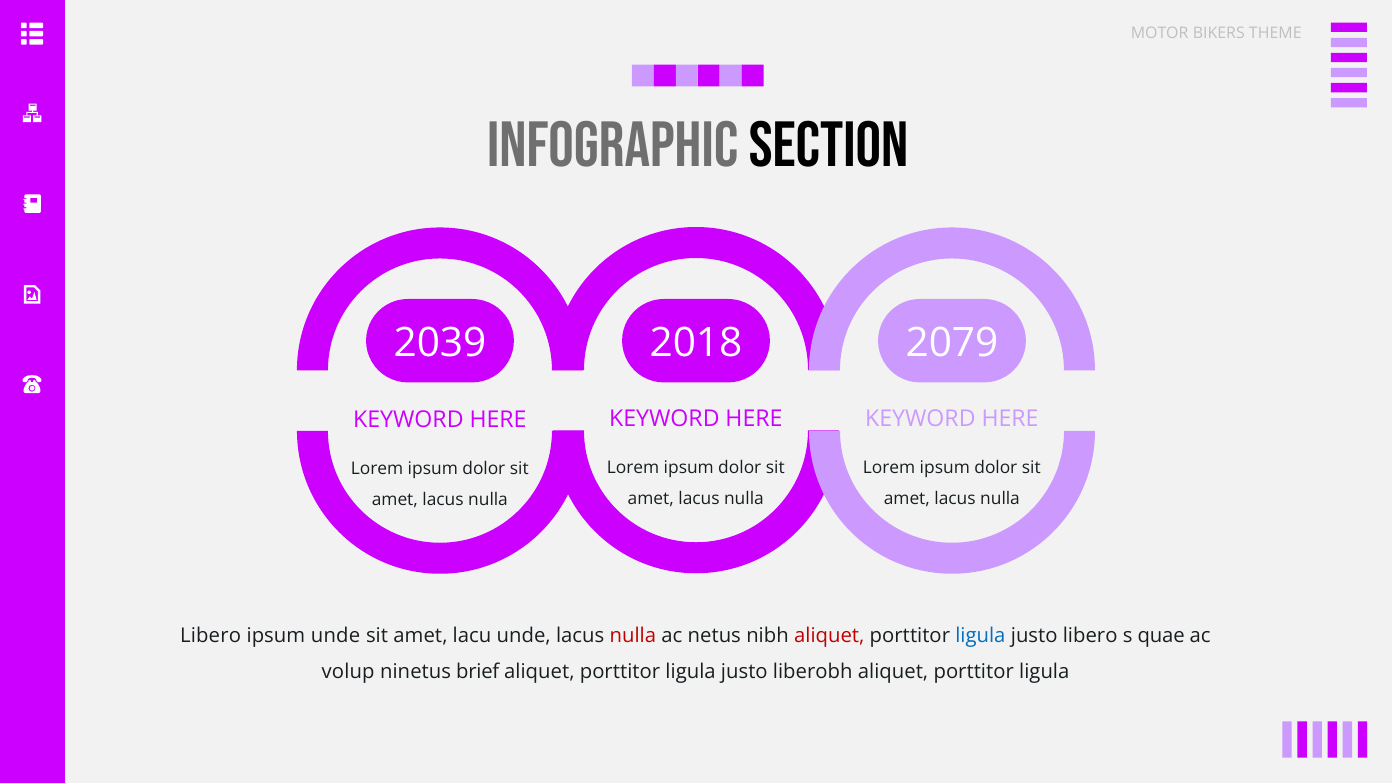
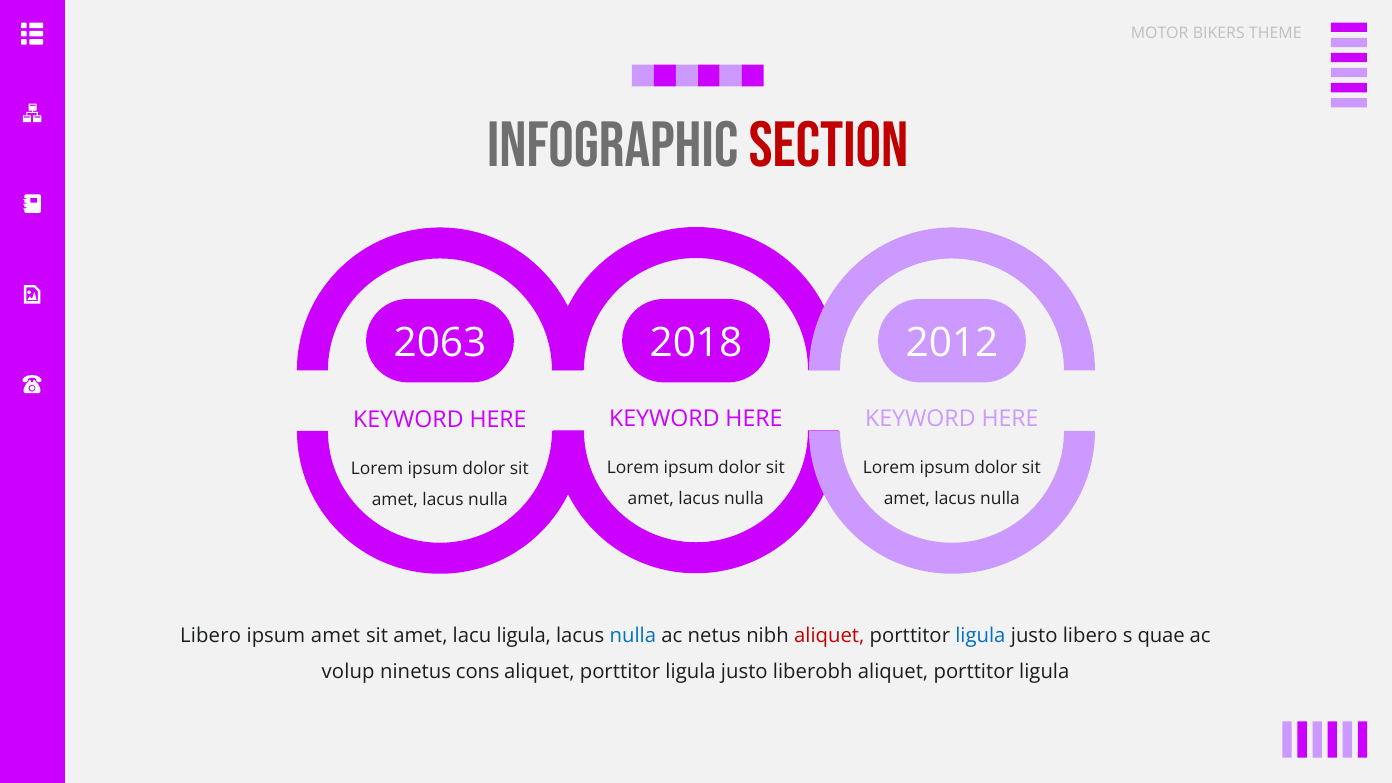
Section colour: black -> red (829, 146)
2039: 2039 -> 2063 (440, 343)
2079: 2079 -> 2012 (952, 343)
ipsum unde: unde -> amet (336, 636)
lacu unde: unde -> ligula (524, 636)
nulla colour: red -> blue (633, 636)
brief: brief -> cons (478, 672)
